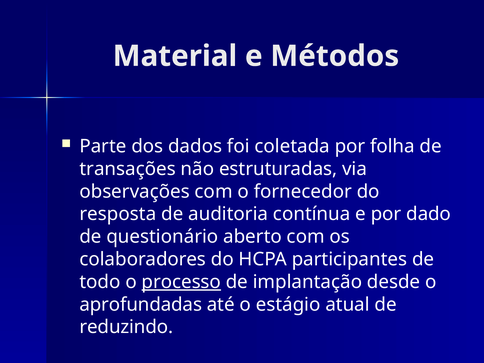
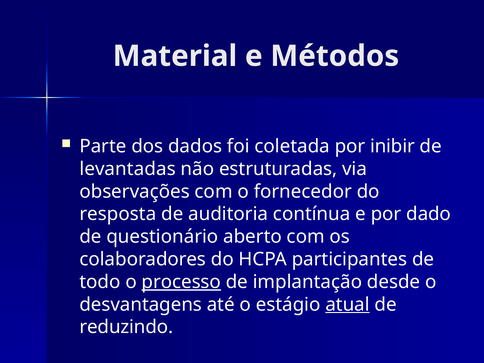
folha: folha -> inibir (392, 146)
transações: transações -> levantadas (128, 169)
aprofundadas: aprofundadas -> desvantagens (141, 304)
atual underline: none -> present (348, 304)
